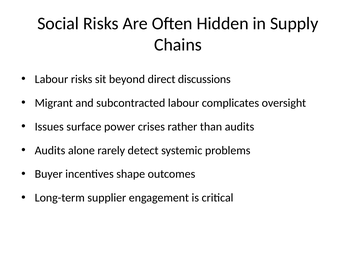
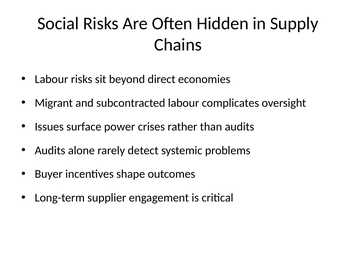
discussions: discussions -> economies (204, 79)
